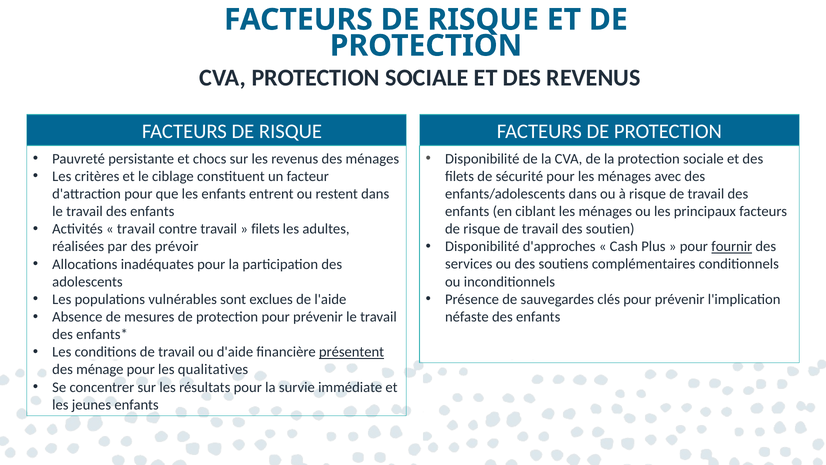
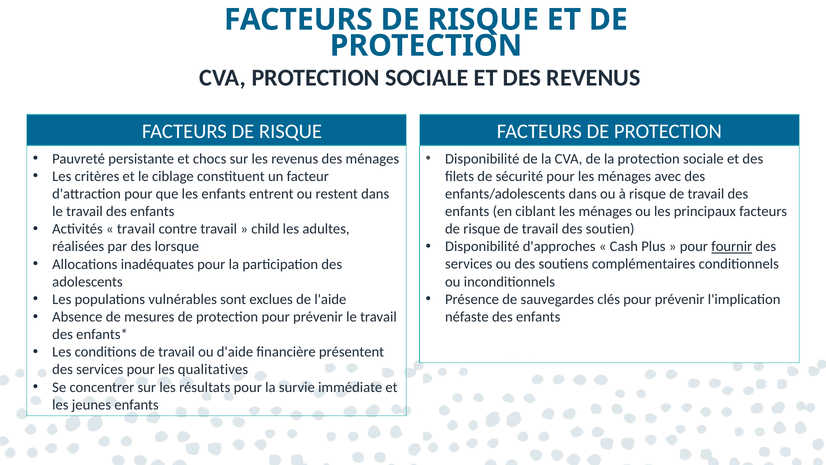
filets: filets -> child (265, 229)
prévoir: prévoir -> lorsque (177, 246)
présentent underline: present -> none (352, 352)
ménage: ménage -> services (100, 369)
